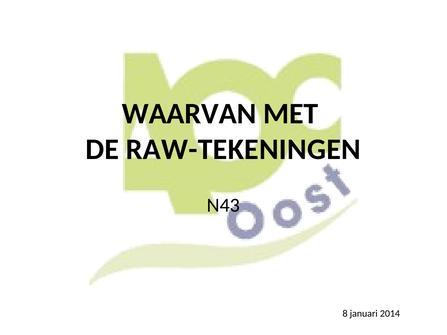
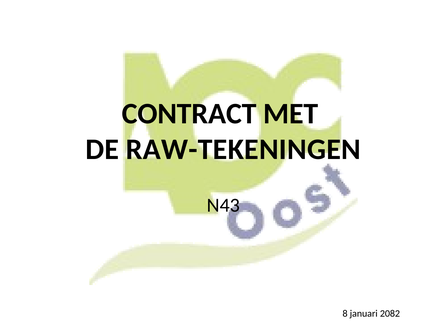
WAARVAN: WAARVAN -> CONTRACT (189, 114)
2014: 2014 -> 2082 (390, 314)
